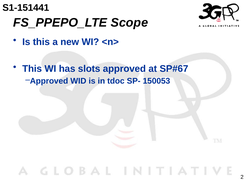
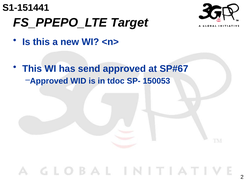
Scope: Scope -> Target (129, 23)
slots: slots -> send (89, 69)
